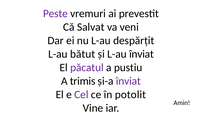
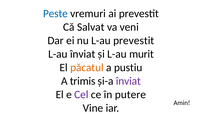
Peste colour: purple -> blue (55, 14)
L-au despărțit: despărțit -> prevestit (134, 40)
L-au bătut: bătut -> înviat (83, 54)
L-au înviat: înviat -> murit (142, 54)
păcatul colour: purple -> orange (87, 67)
potolit: potolit -> putere (130, 94)
